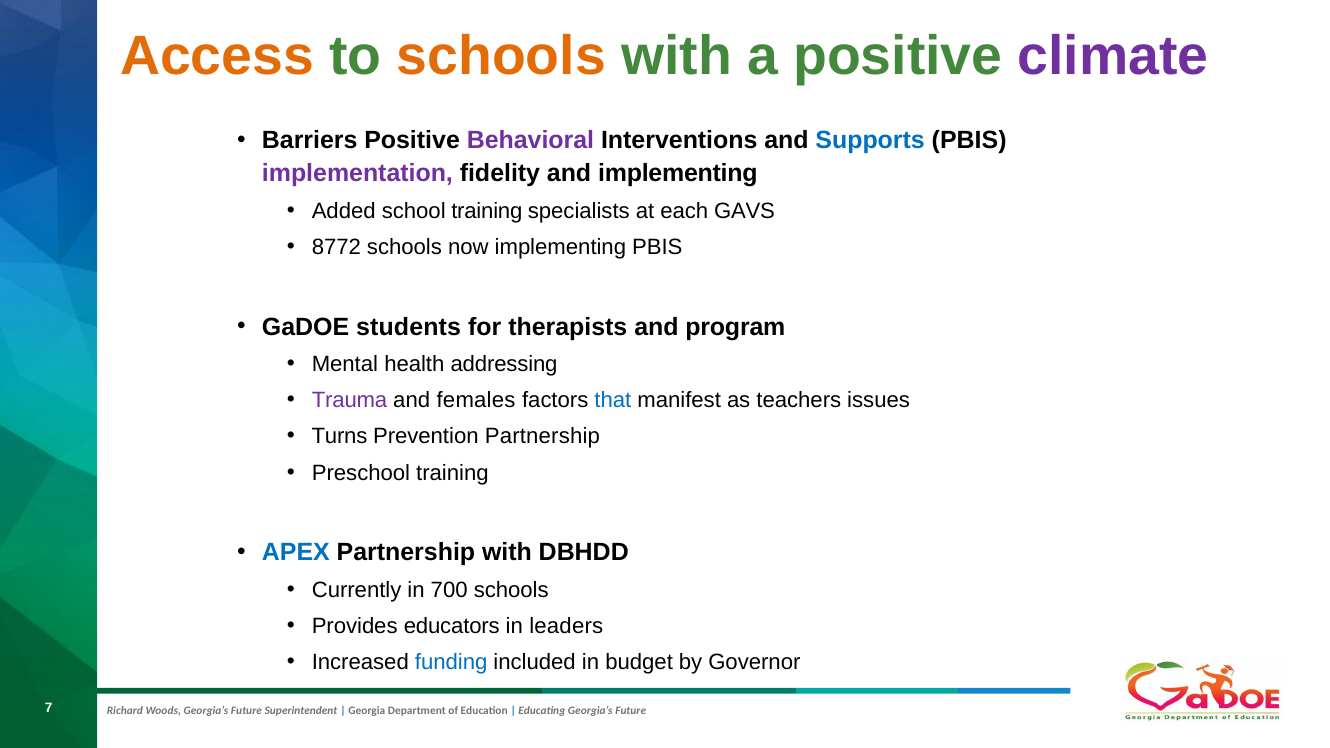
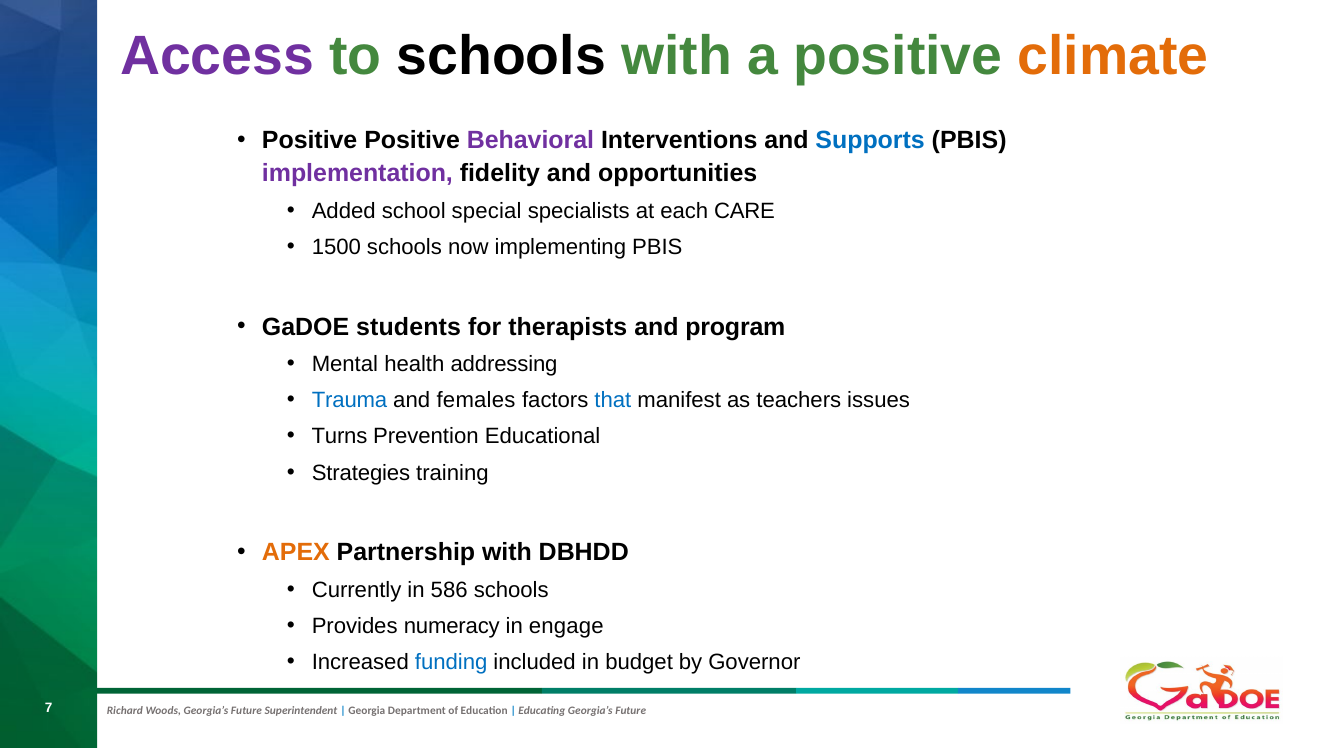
Access colour: orange -> purple (217, 57)
schools colour: orange -> black (501, 57)
climate colour: purple -> orange (1113, 57)
Barriers: Barriers -> Positive (310, 141)
and implementing: implementing -> opportunities (678, 173)
school training: training -> special (487, 211)
GAVS: GAVS -> CARE (745, 211)
8772: 8772 -> 1500 (336, 247)
Trauma colour: purple -> blue (350, 401)
Prevention Partnership: Partnership -> Educational (543, 437)
Preschool: Preschool -> Strategies (361, 473)
APEX colour: blue -> orange (296, 552)
700: 700 -> 586 (449, 590)
educators: educators -> numeracy (452, 626)
leaders: leaders -> engage (566, 626)
